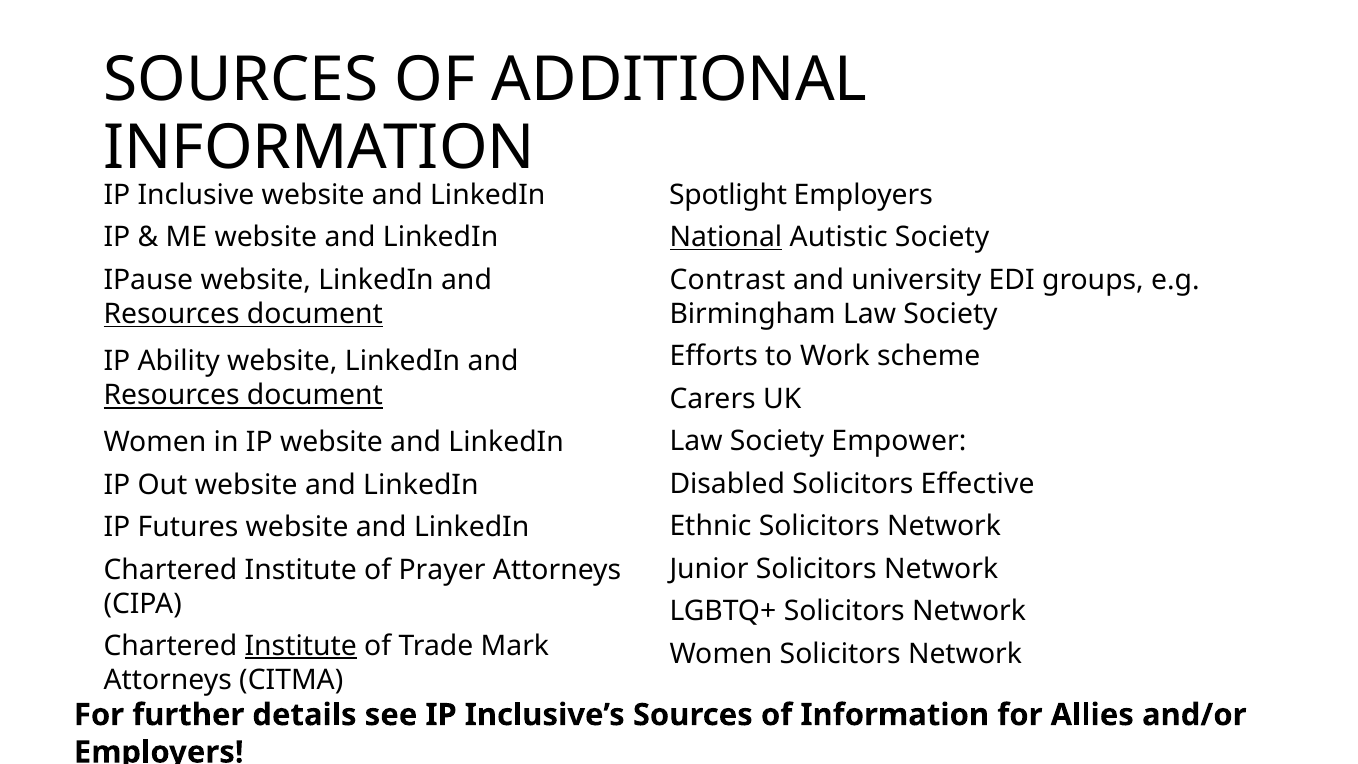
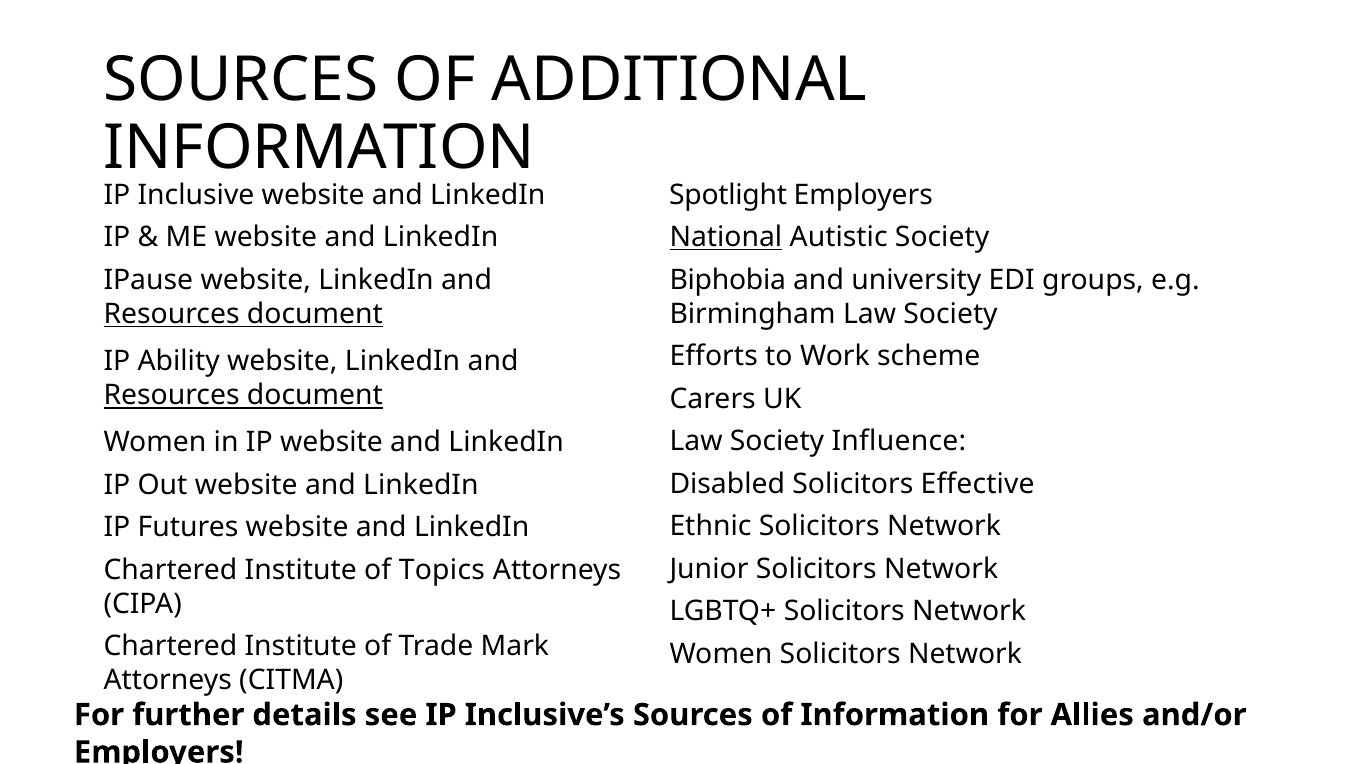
Contrast: Contrast -> Biphobia (728, 280)
Empower: Empower -> Influence (899, 441)
Prayer: Prayer -> Topics (442, 570)
Institute underline: present -> none (301, 646)
